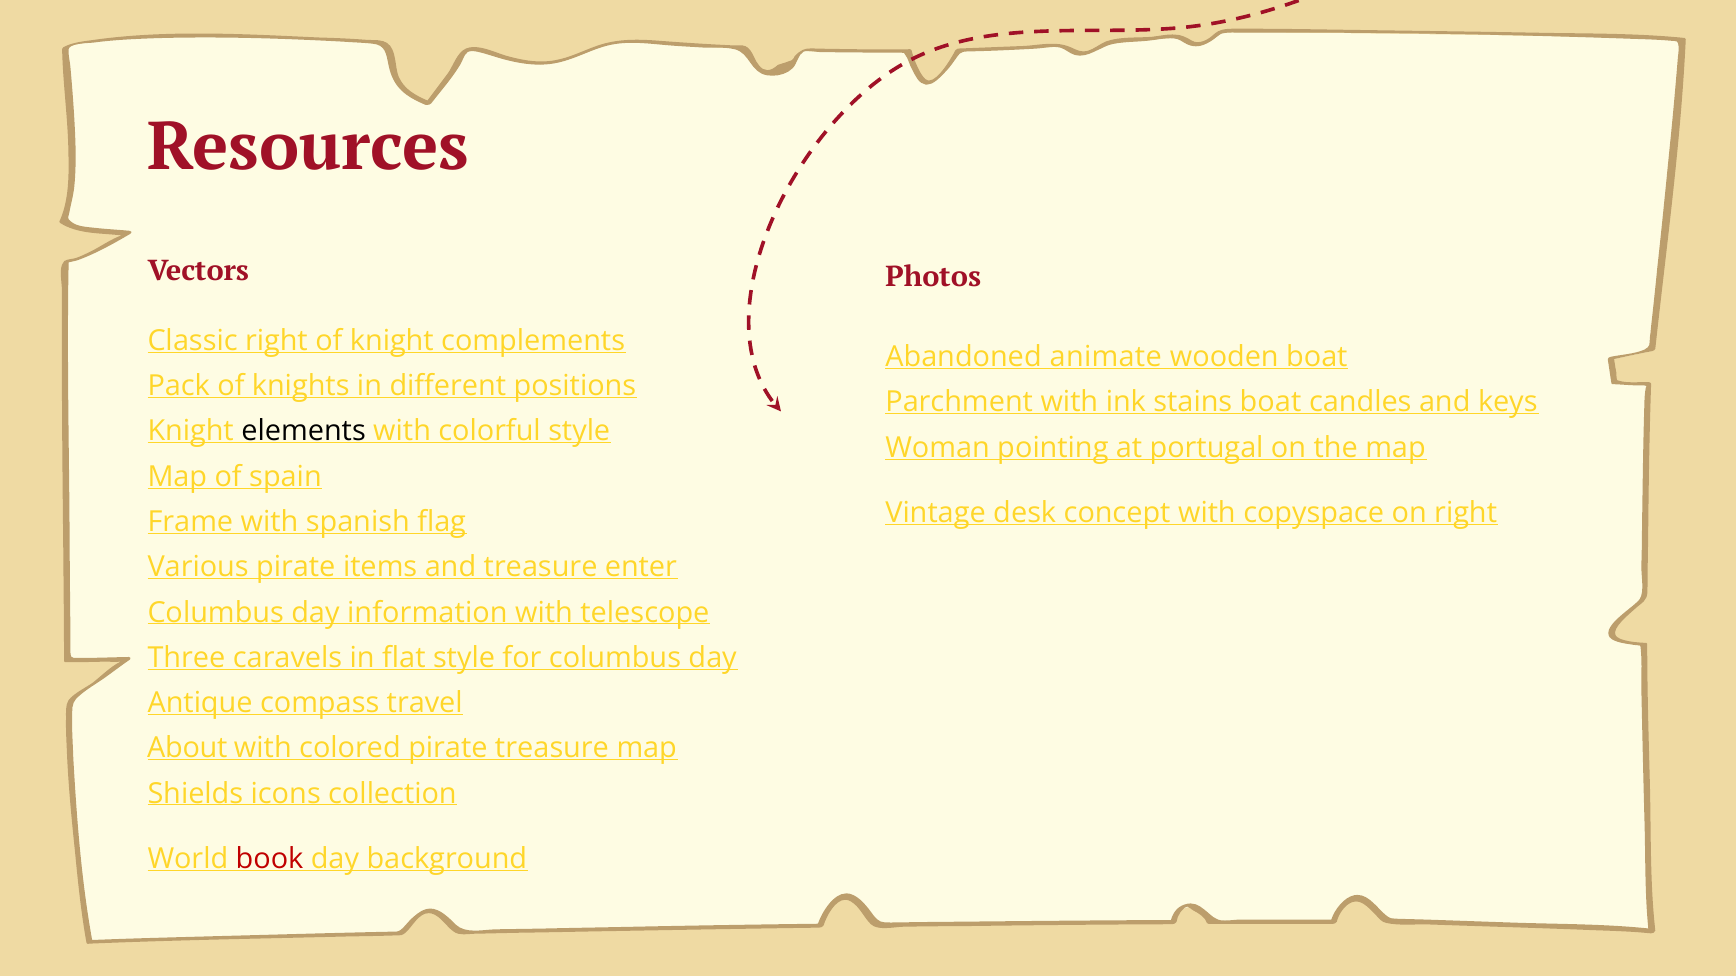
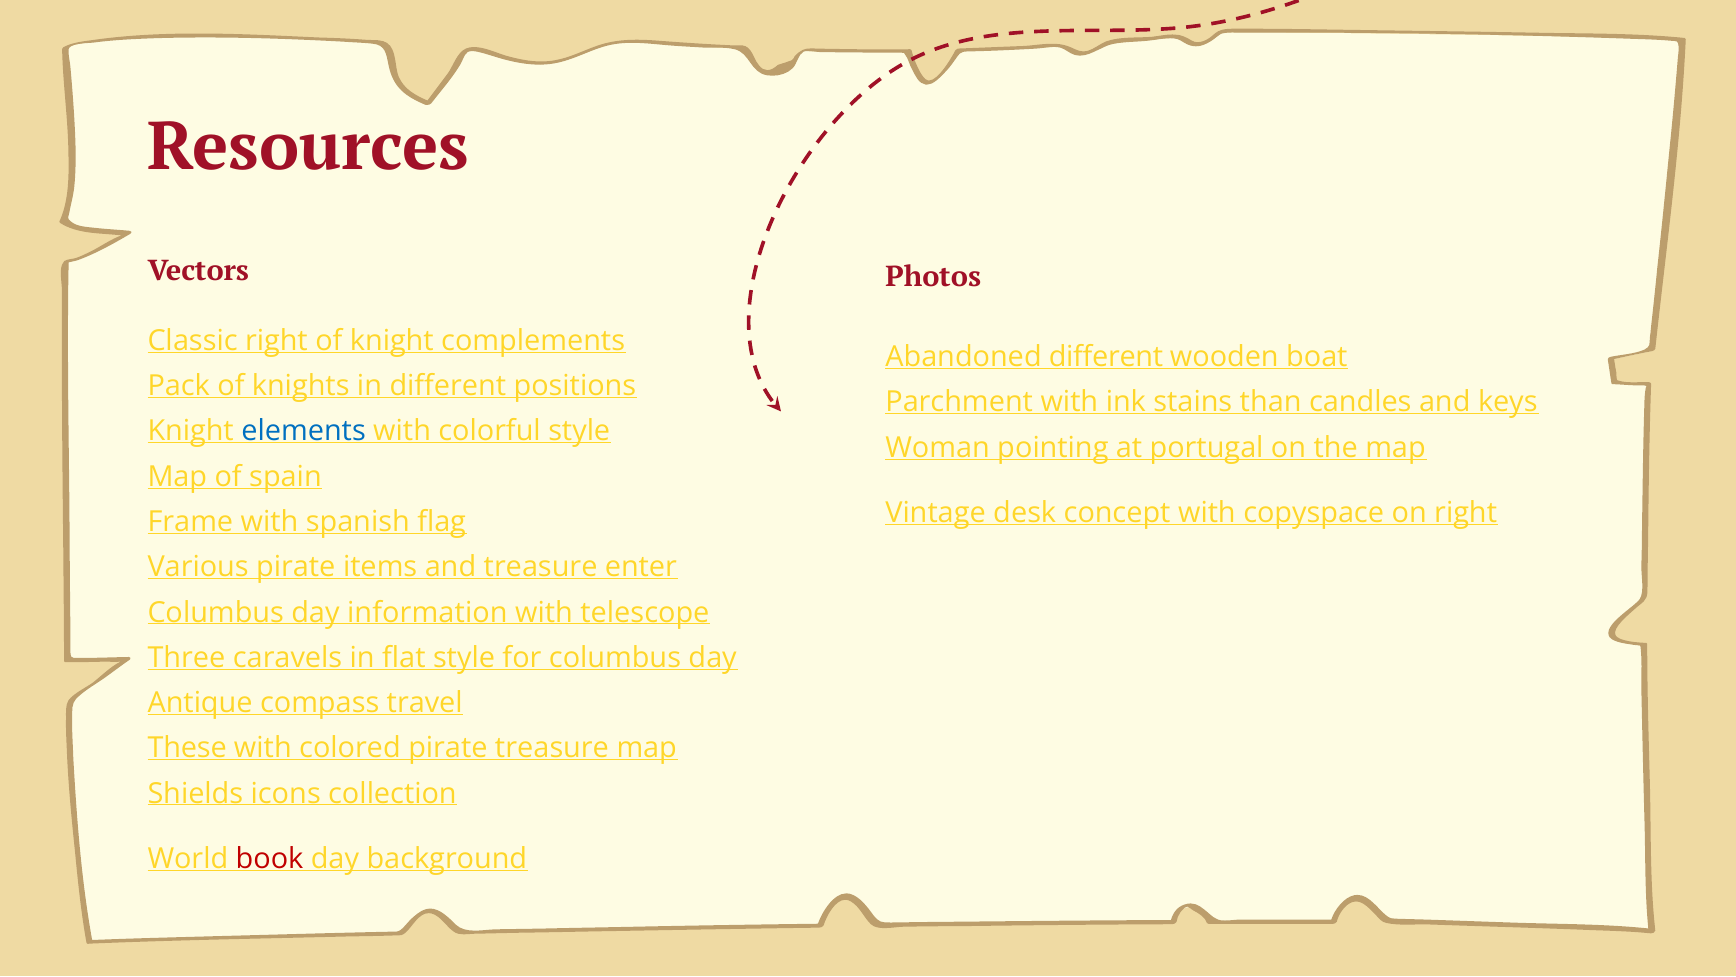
Abandoned animate: animate -> different (1106, 357)
stains boat: boat -> than (1271, 402)
elements colour: black -> blue (304, 431)
About: About -> These (187, 748)
